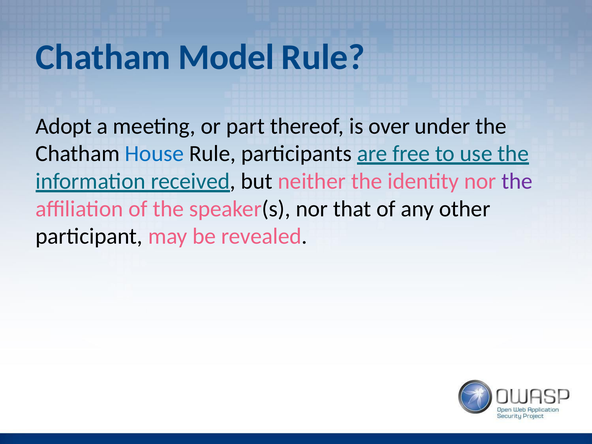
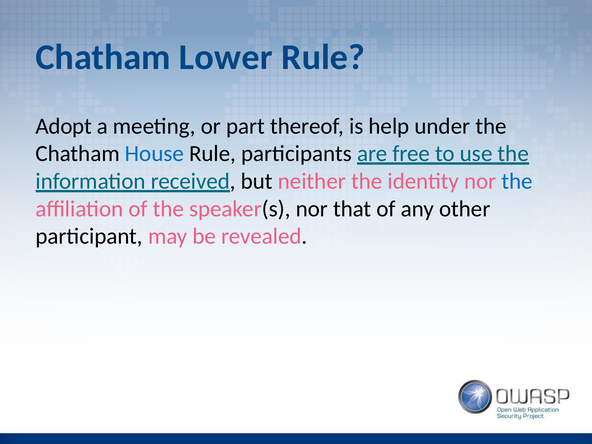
Model: Model -> Lower (226, 57)
over: over -> help (389, 126)
the colour: purple -> blue (517, 181)
